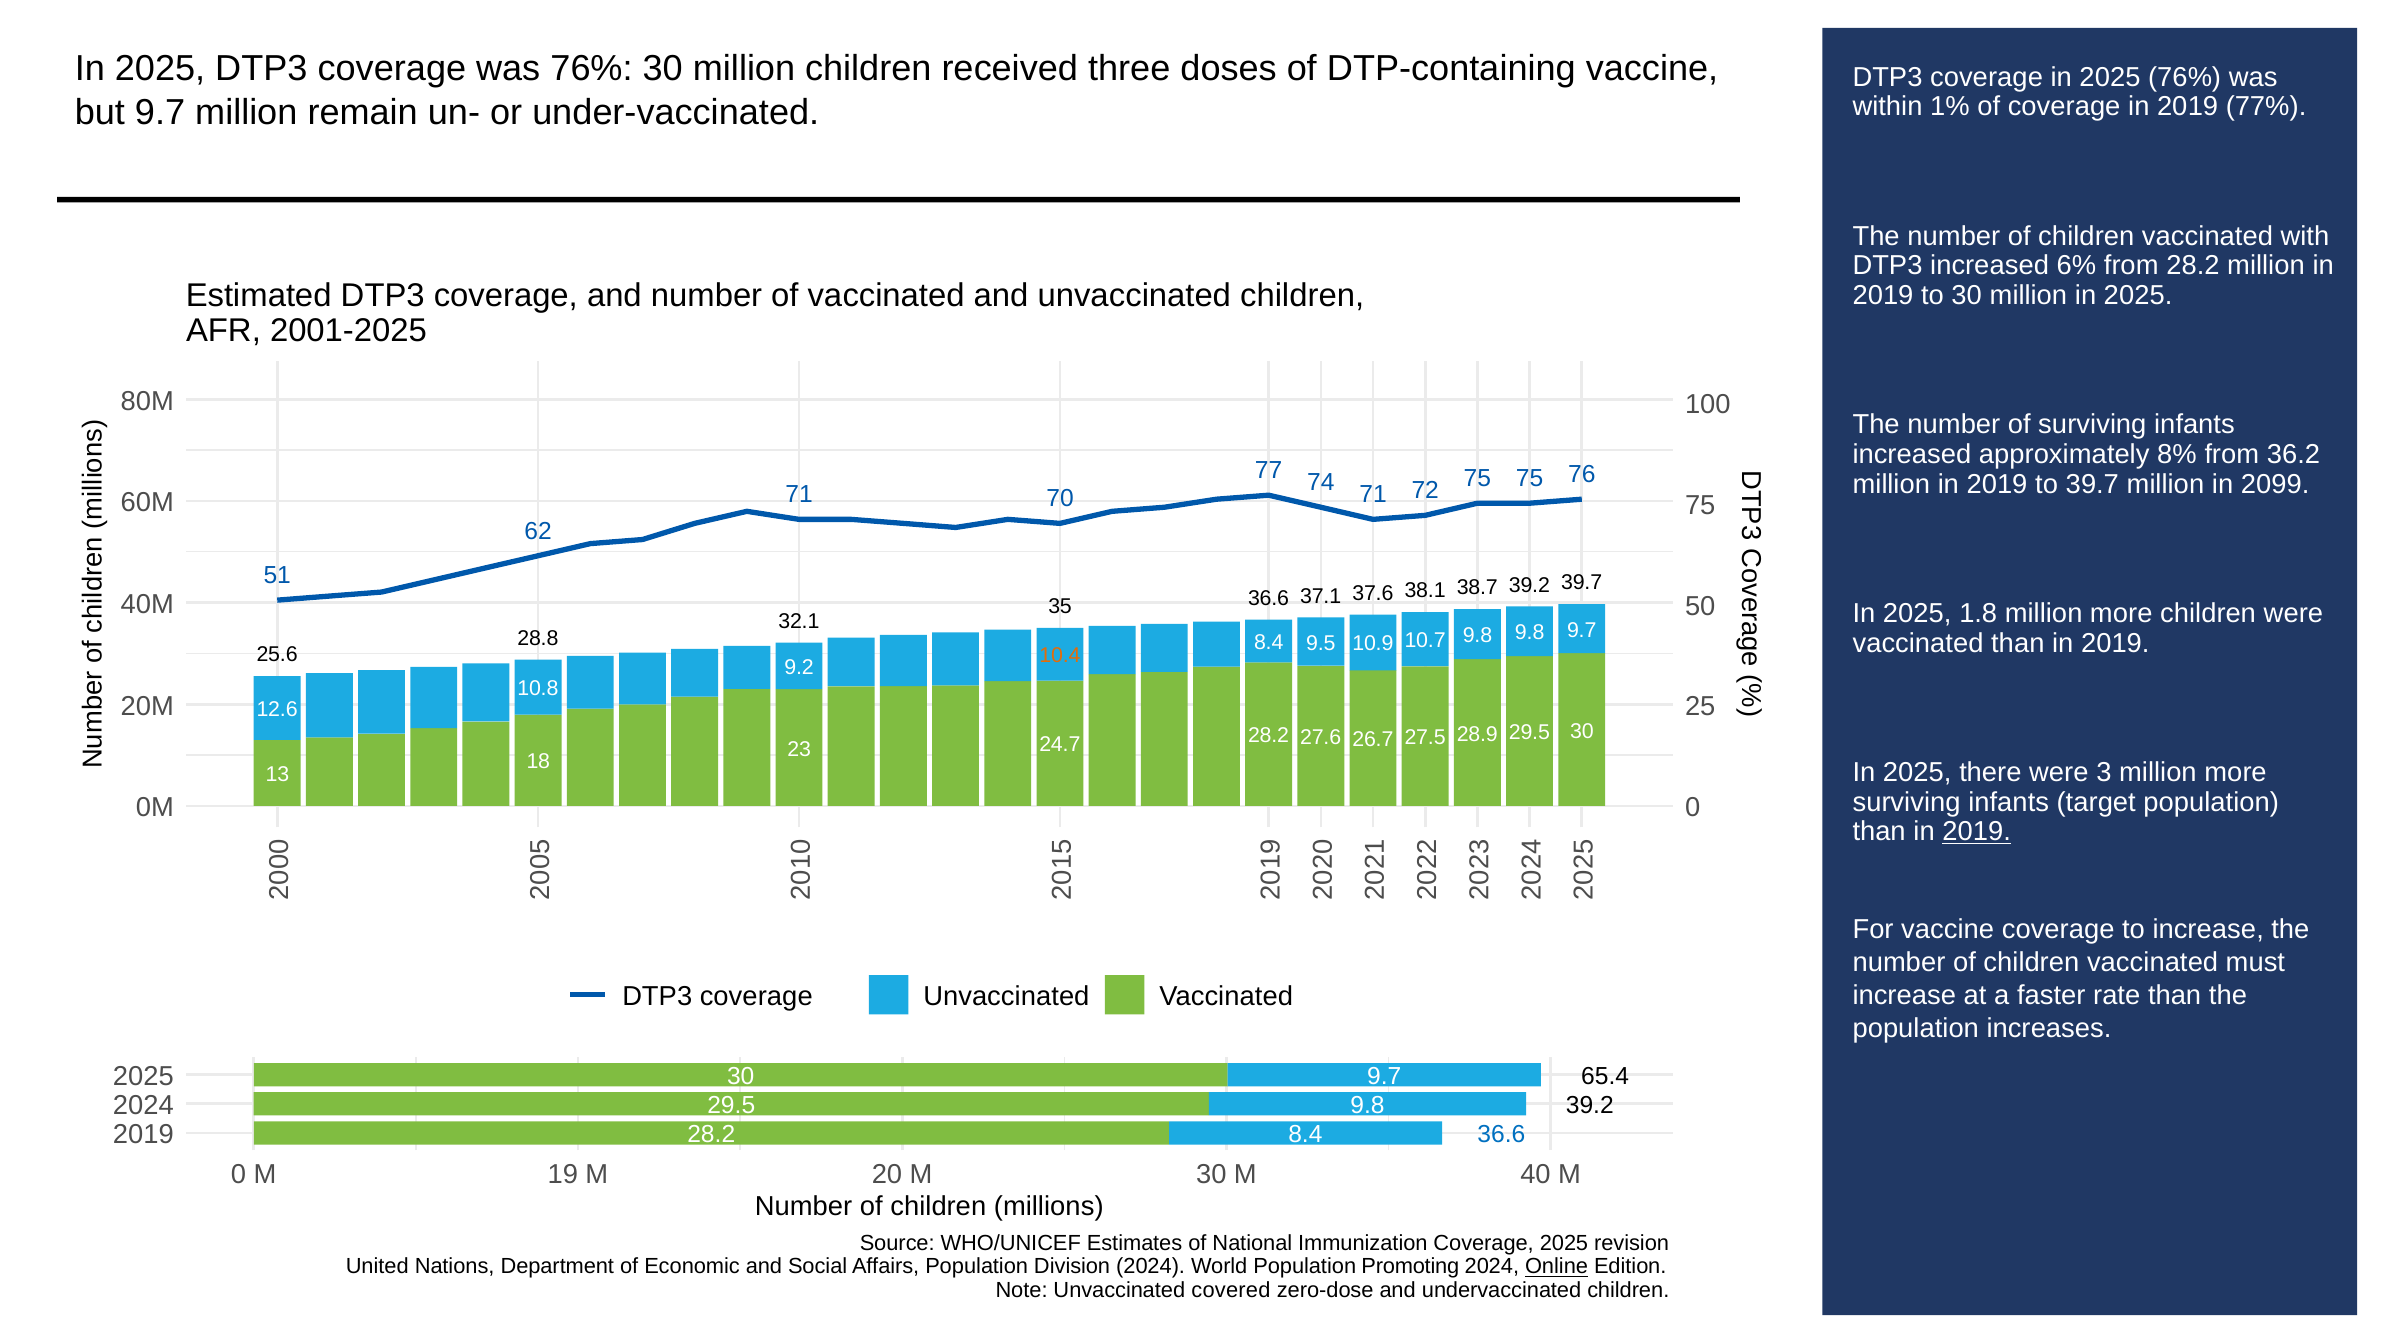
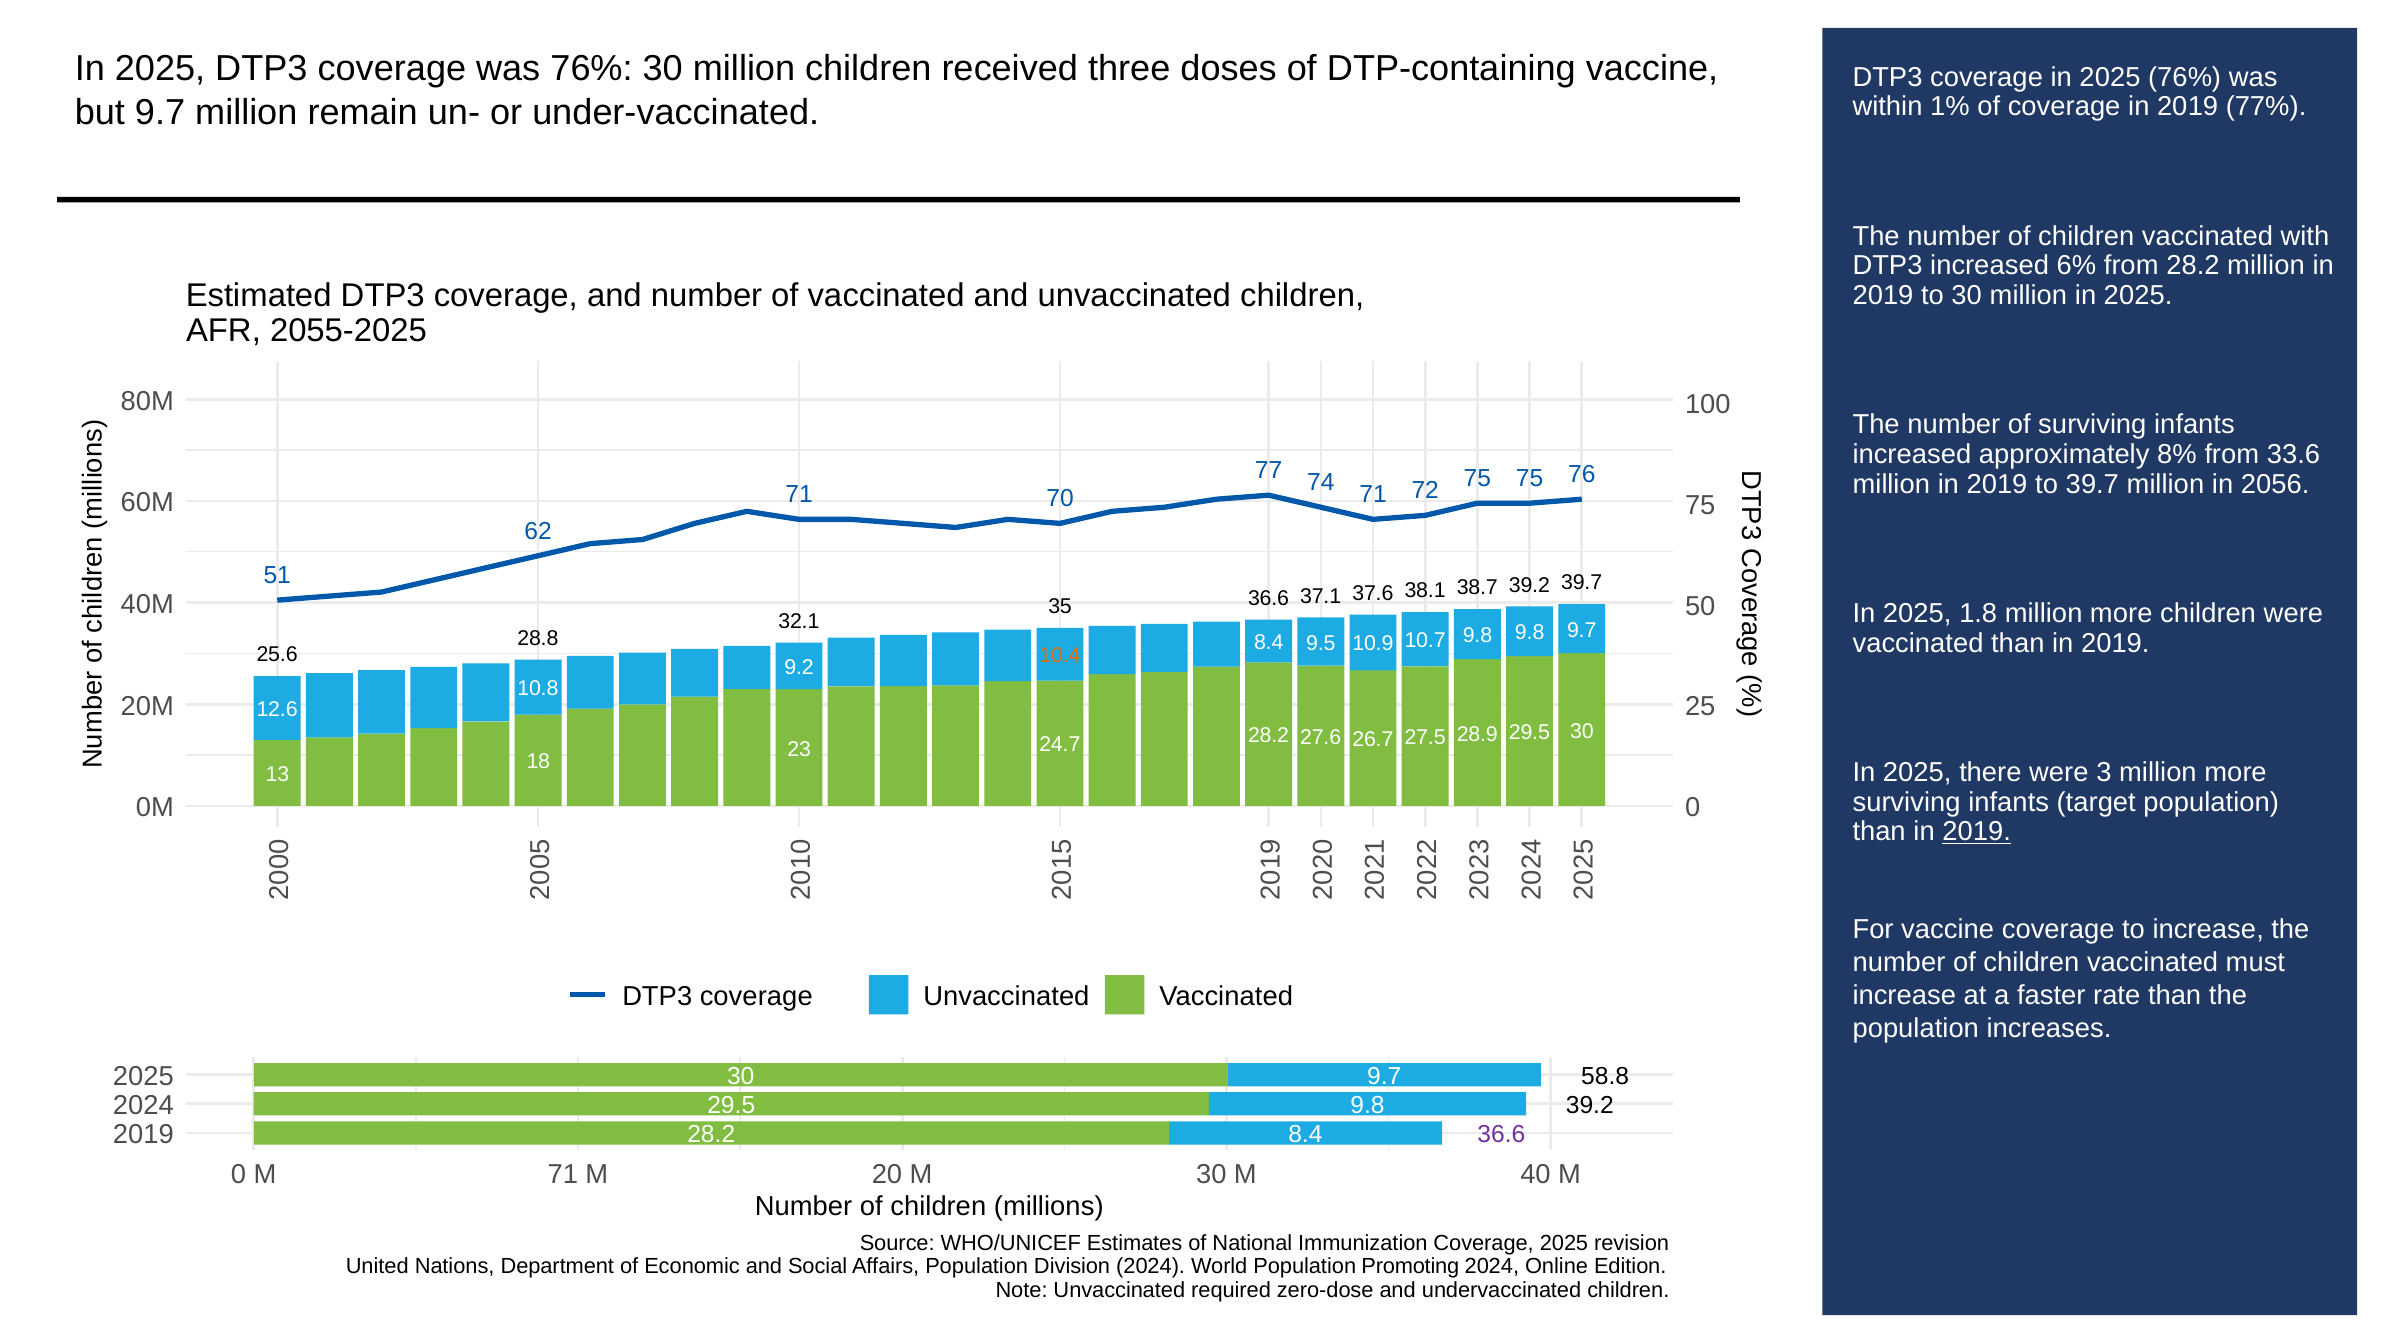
2001-2025: 2001-2025 -> 2055-2025 (348, 331)
36.2: 36.2 -> 33.6 (2293, 454)
2099: 2099 -> 2056 (2275, 484)
65.4: 65.4 -> 58.8 (1605, 1076)
36.6 colour: blue -> purple (1501, 1134)
M 19: 19 -> 71 (563, 1174)
Online underline: present -> none (1557, 1266)
covered: covered -> required (1231, 1290)
